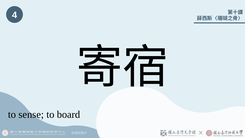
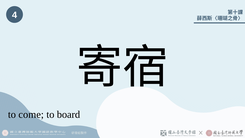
sense: sense -> come (31, 114)
